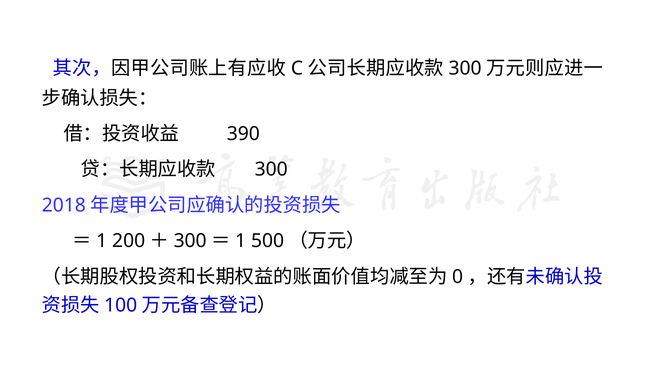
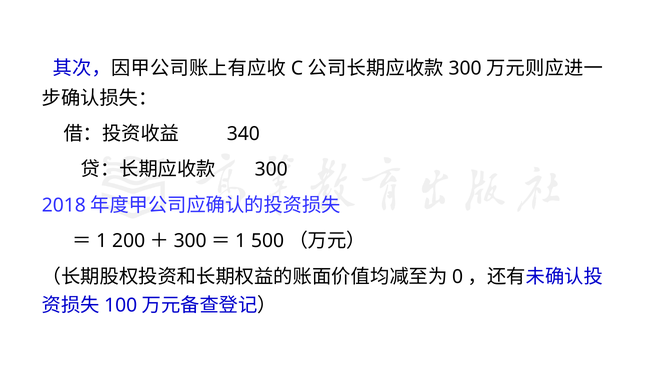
390: 390 -> 340 (243, 134)
